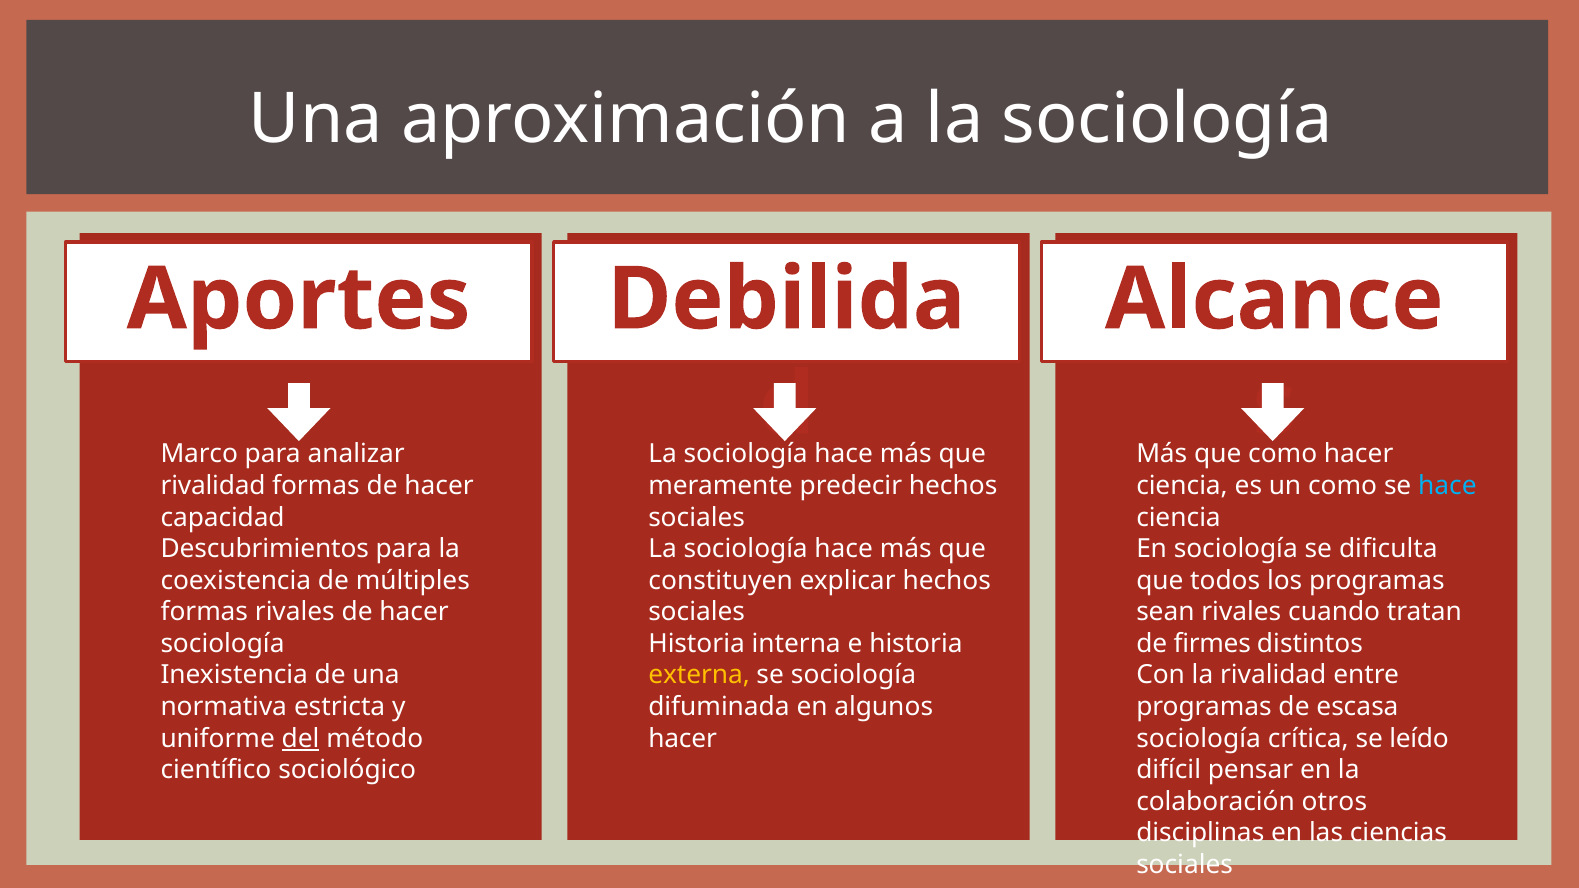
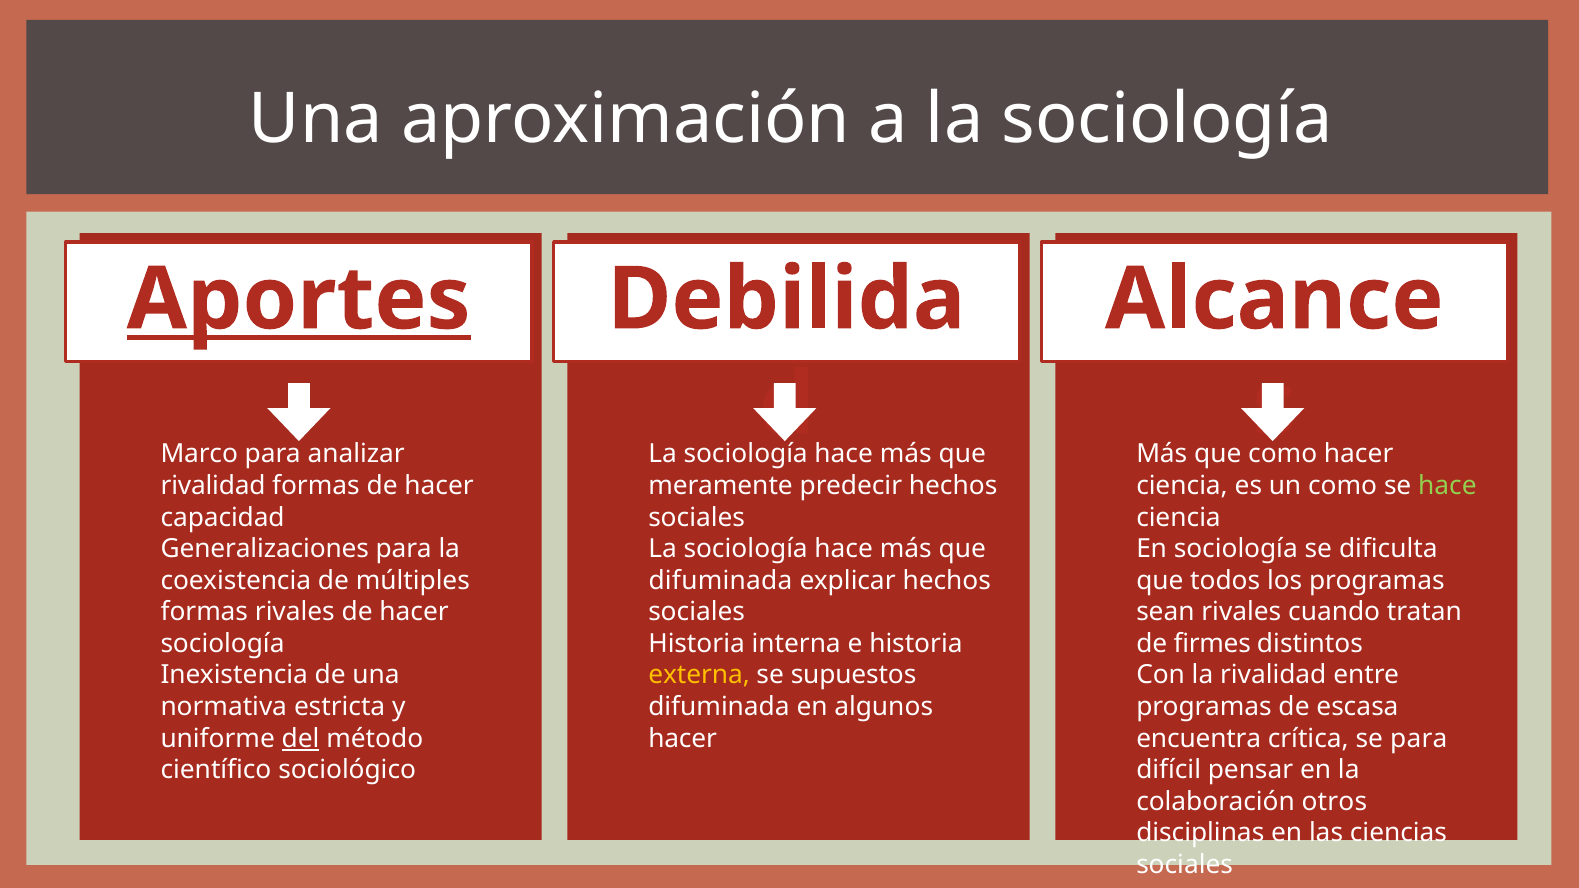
Aportes underline: none -> present (299, 300)
hace colour: light blue -> light green (1447, 486)
Descubrimientos: Descubrimientos -> Generalizaciones (265, 549)
constituyen: constituyen -> difuminada (720, 581)
se sociología: sociología -> supuestos (854, 675)
sociología: sociología -> encuentra (1199, 739)
se leído: leído -> para (1419, 739)
